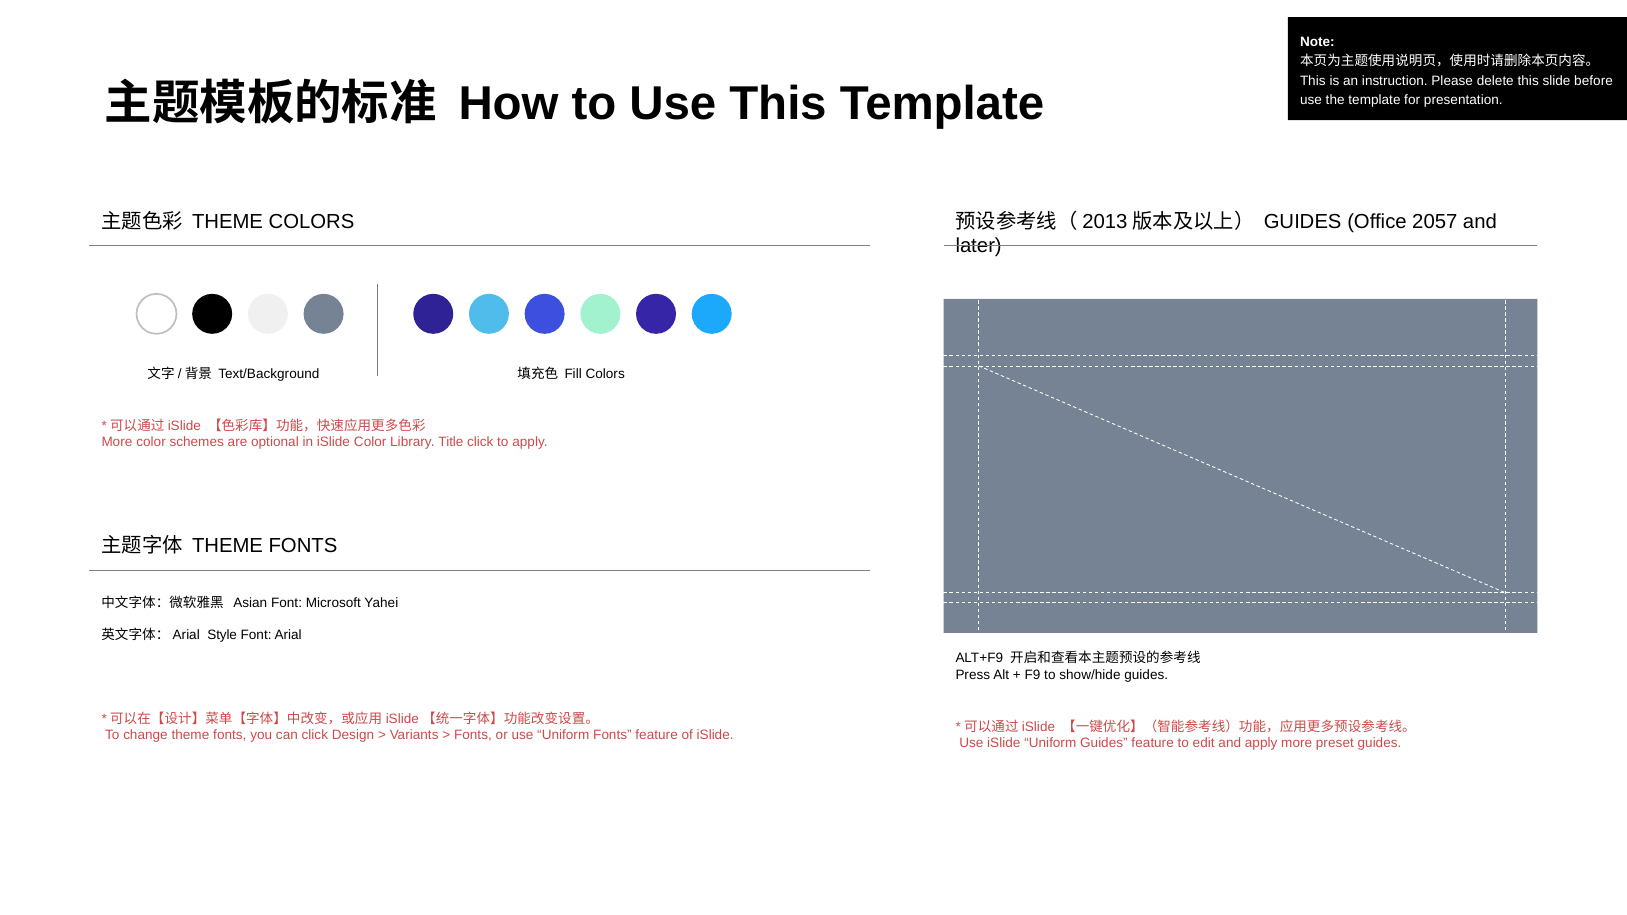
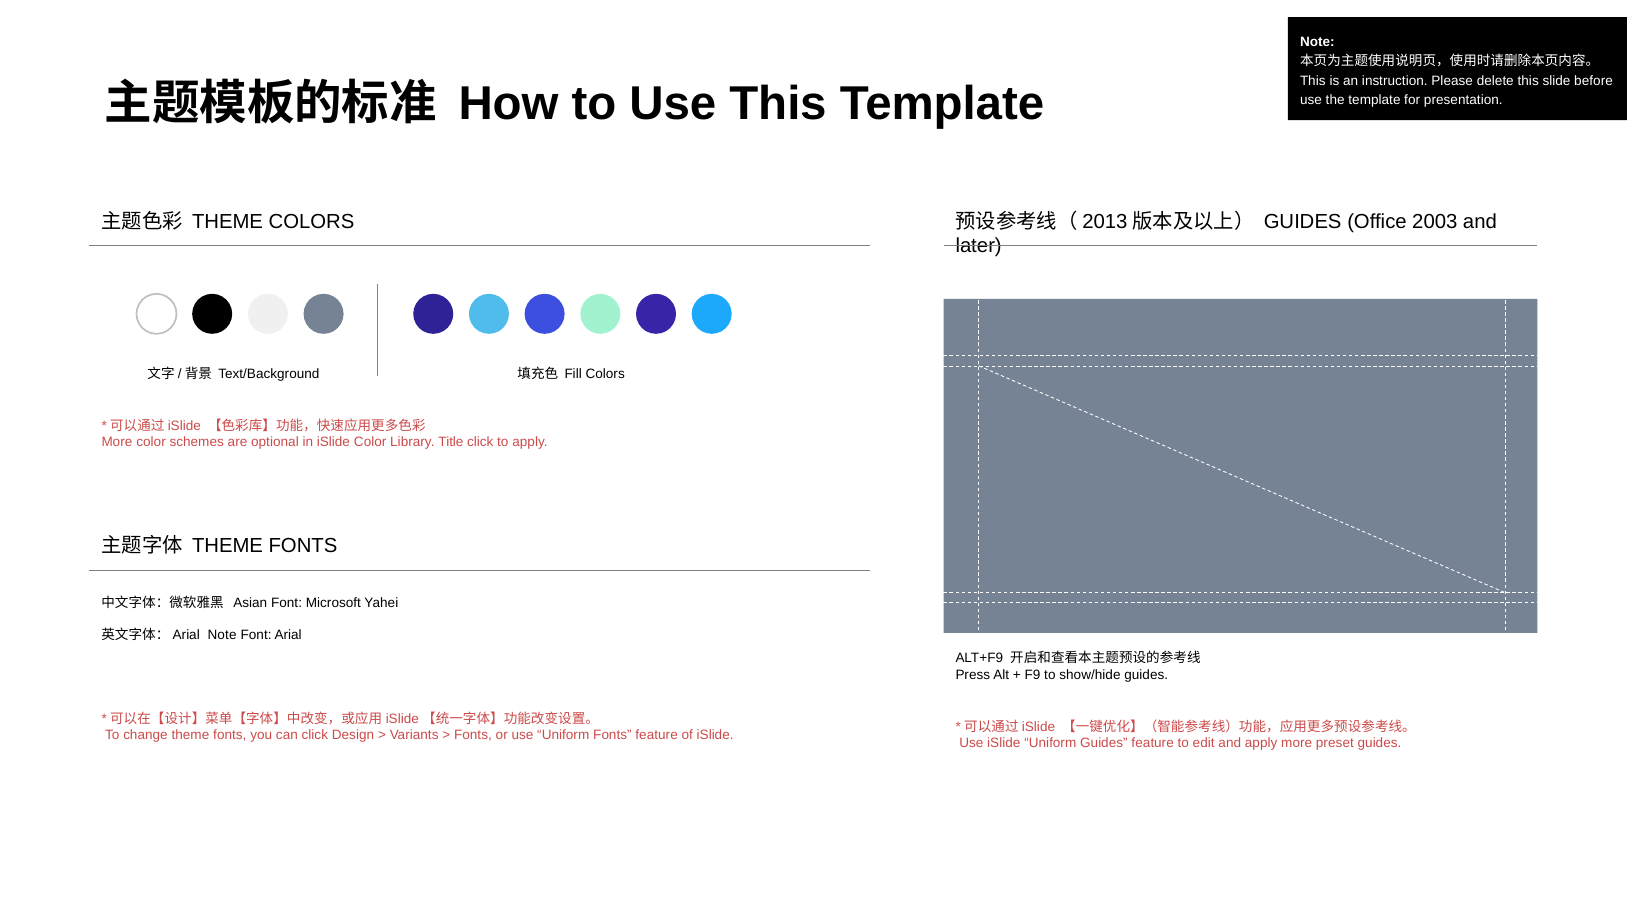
2057: 2057 -> 2003 (1435, 221)
Style: Style -> Note (222, 636)
